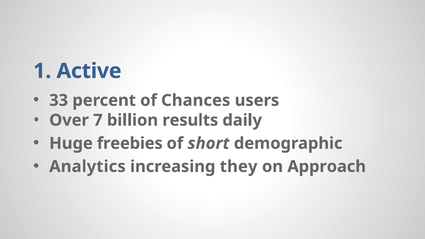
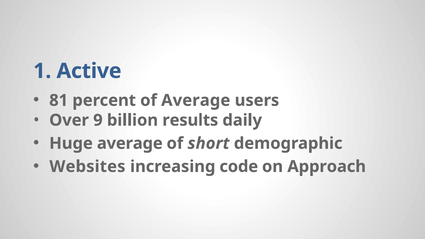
33: 33 -> 81 (59, 100)
of Chances: Chances -> Average (196, 100)
7: 7 -> 9 (98, 120)
Huge freebies: freebies -> average (130, 143)
Analytics: Analytics -> Websites (87, 167)
they: they -> code (239, 167)
